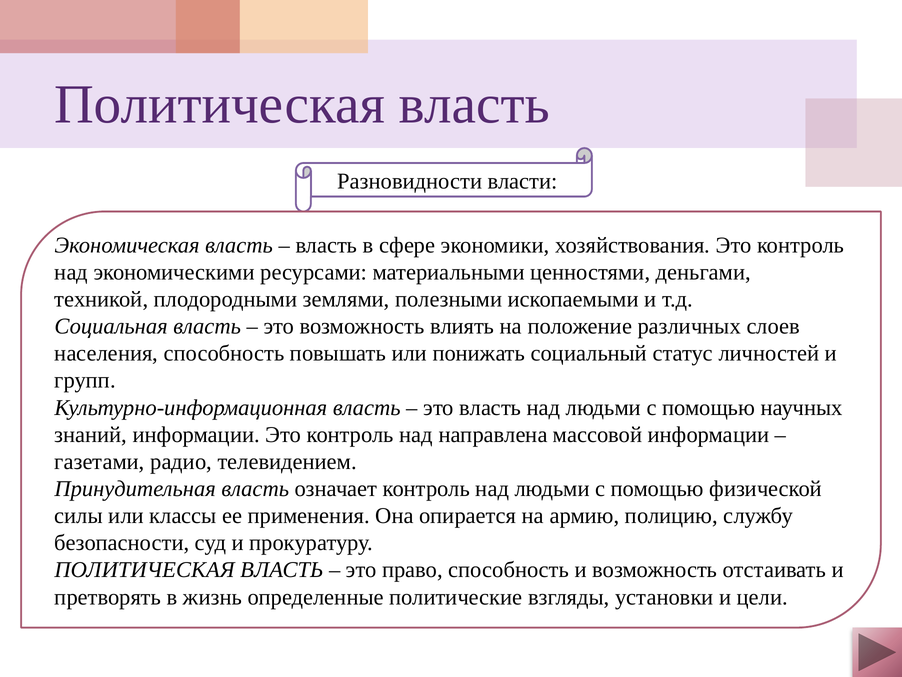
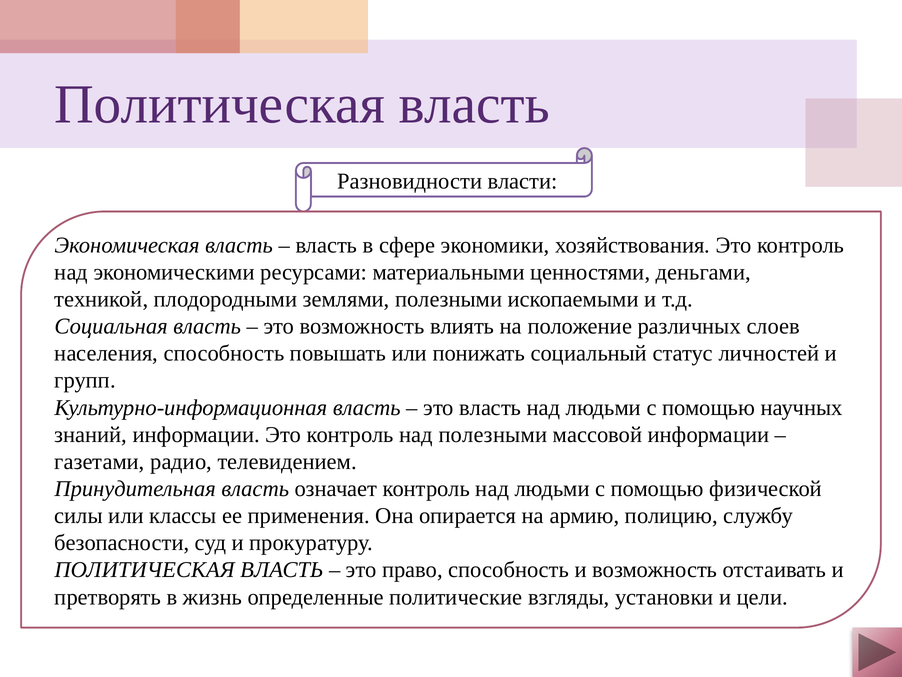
над направлена: направлена -> полезными (493, 434)
